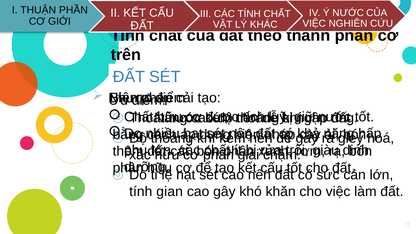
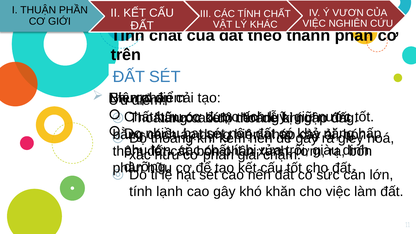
Ý NƯỚC: NƯỚC -> VƯƠN (348, 13)
gian: gian -> lạnh (170, 192)
